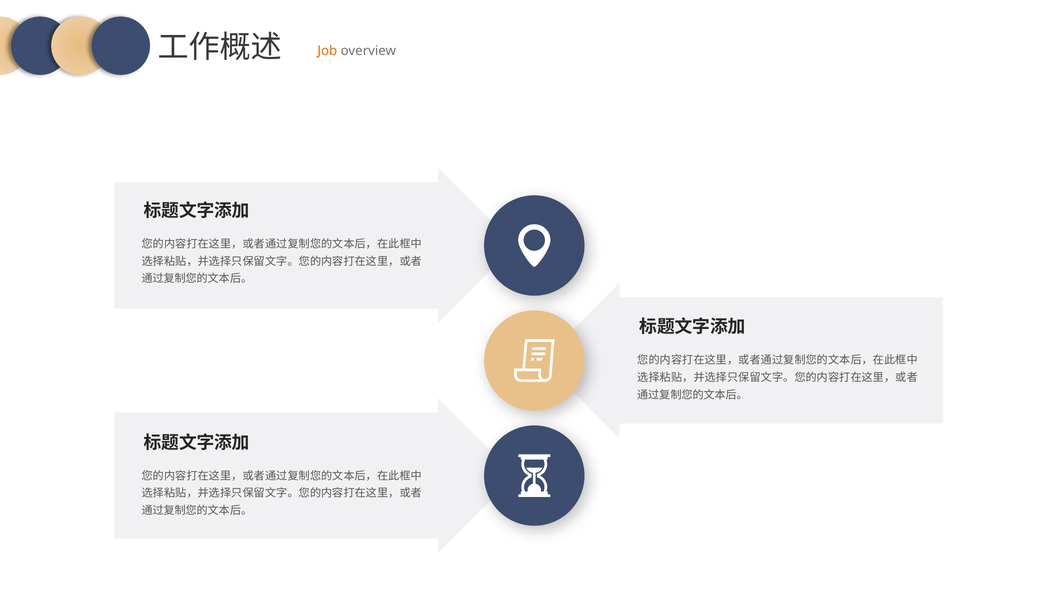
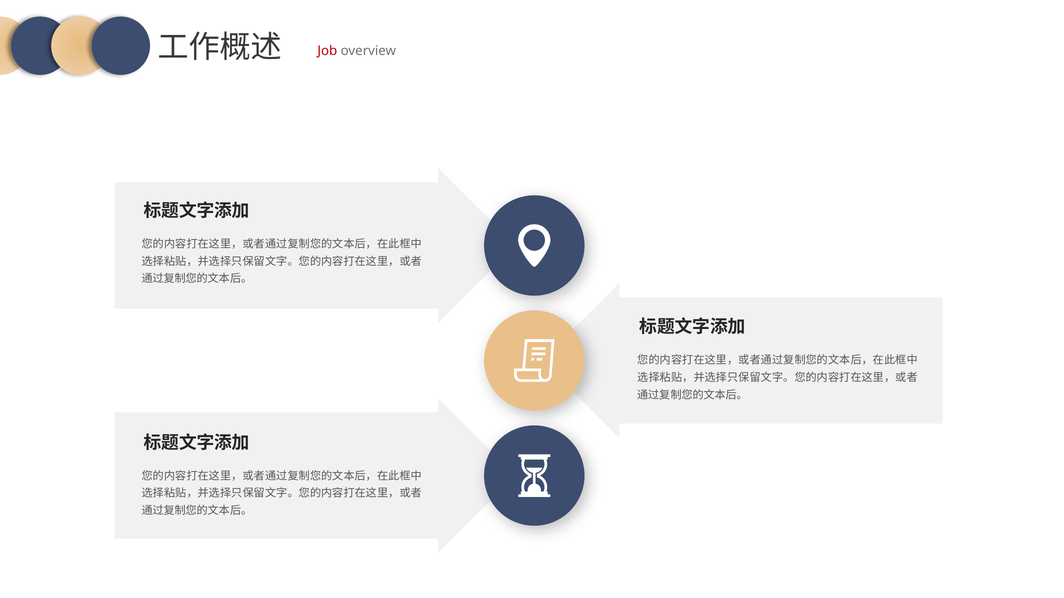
Job colour: orange -> red (327, 51)
